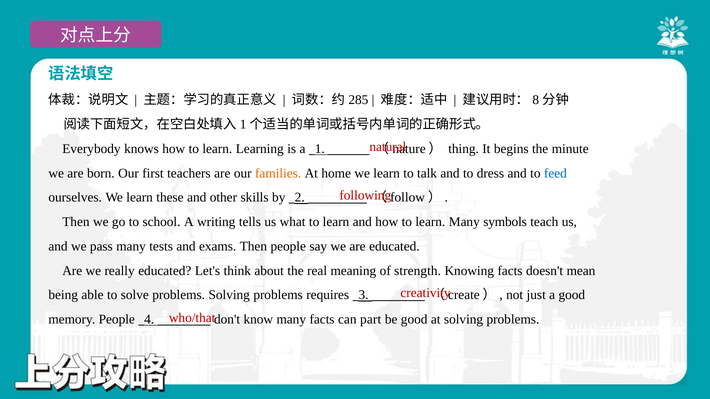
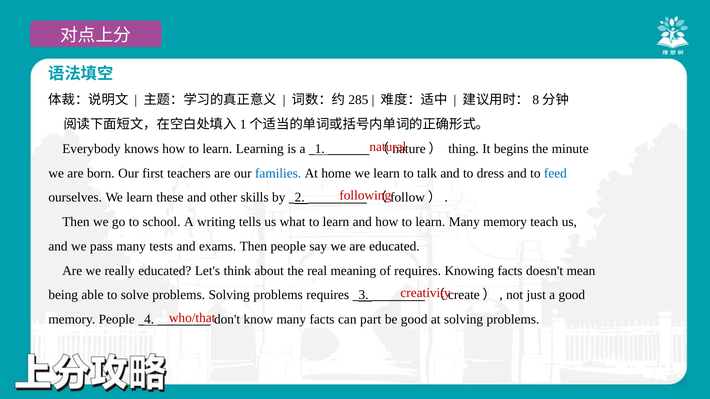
families colour: orange -> blue (278, 173)
Many symbols: symbols -> memory (505, 222)
of strength: strength -> requires (418, 271)
